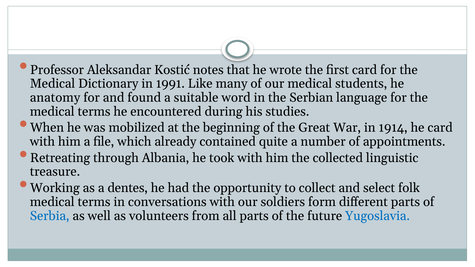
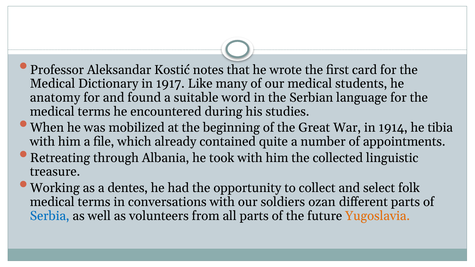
1991: 1991 -> 1917 (170, 84)
he card: card -> tibia (440, 128)
form: form -> ozan (322, 202)
Yugoslavia colour: blue -> orange (378, 216)
